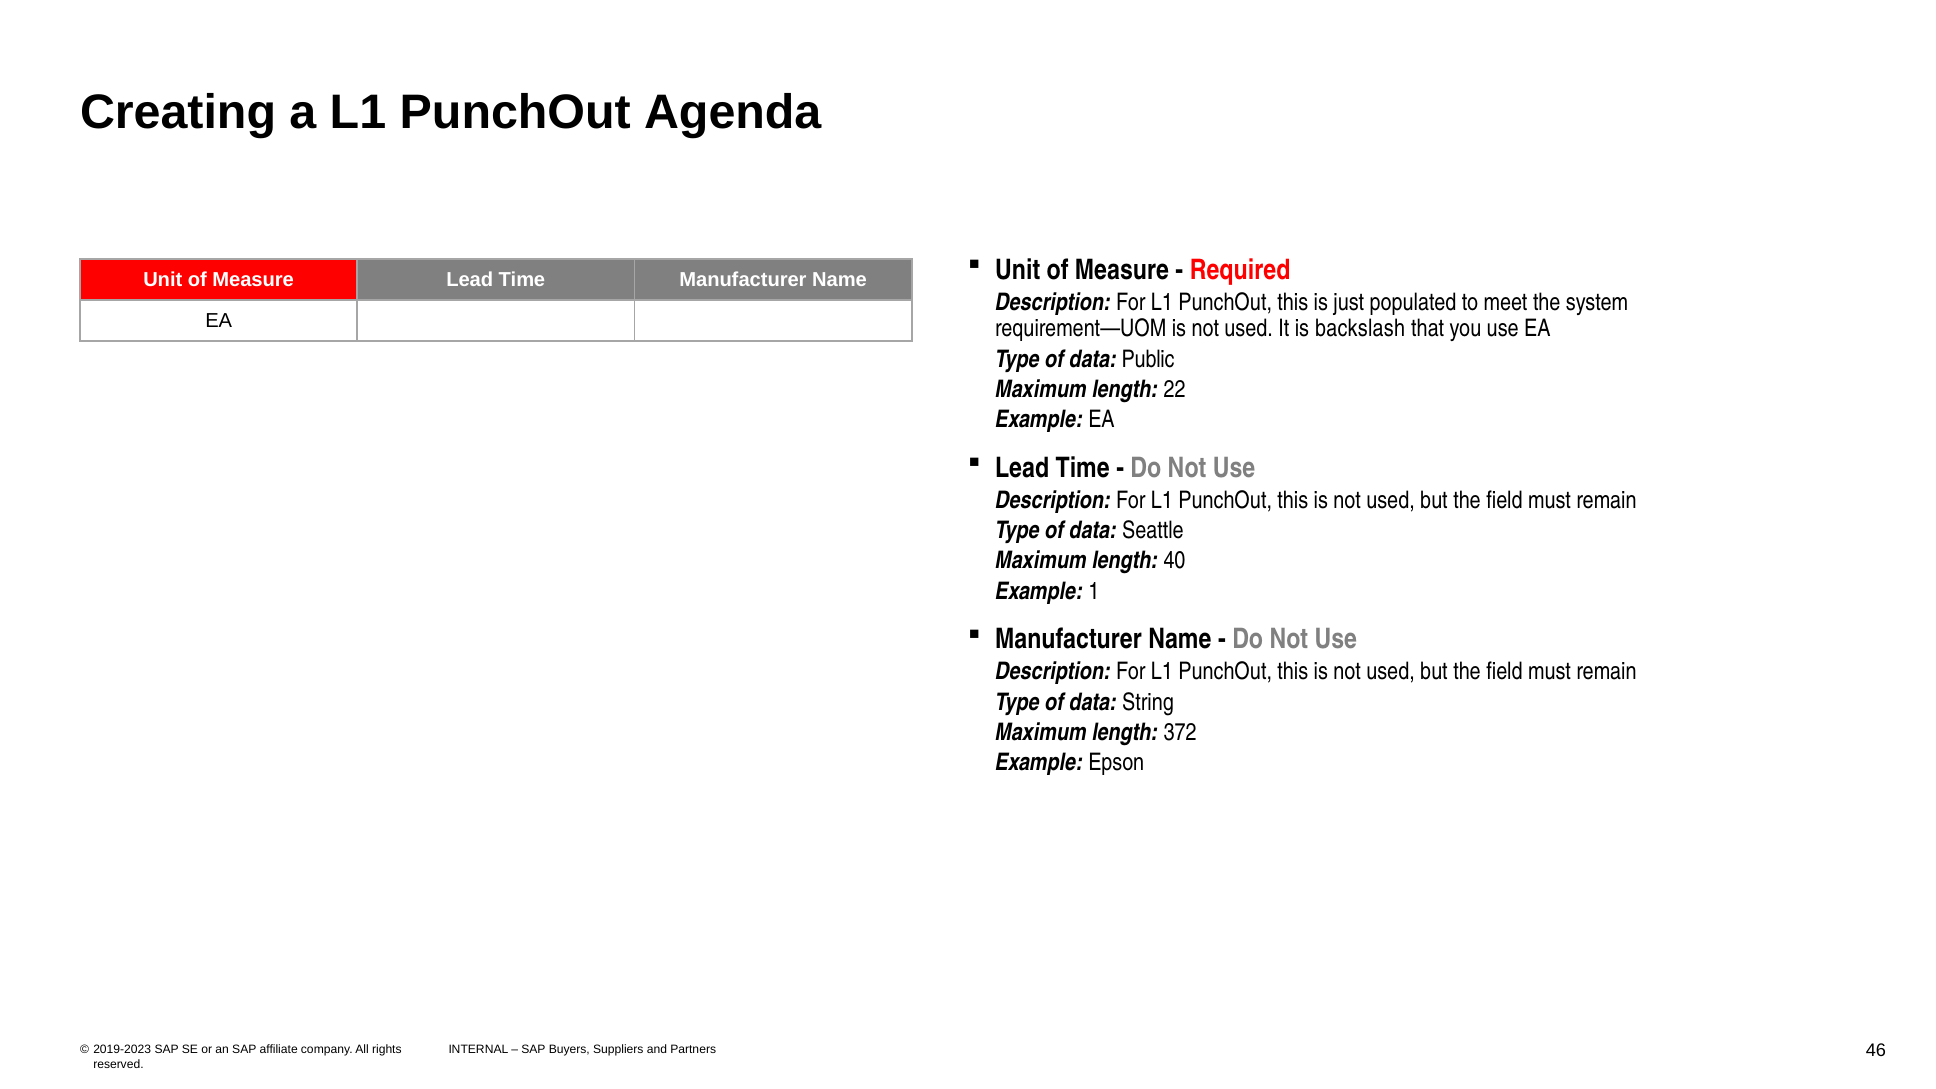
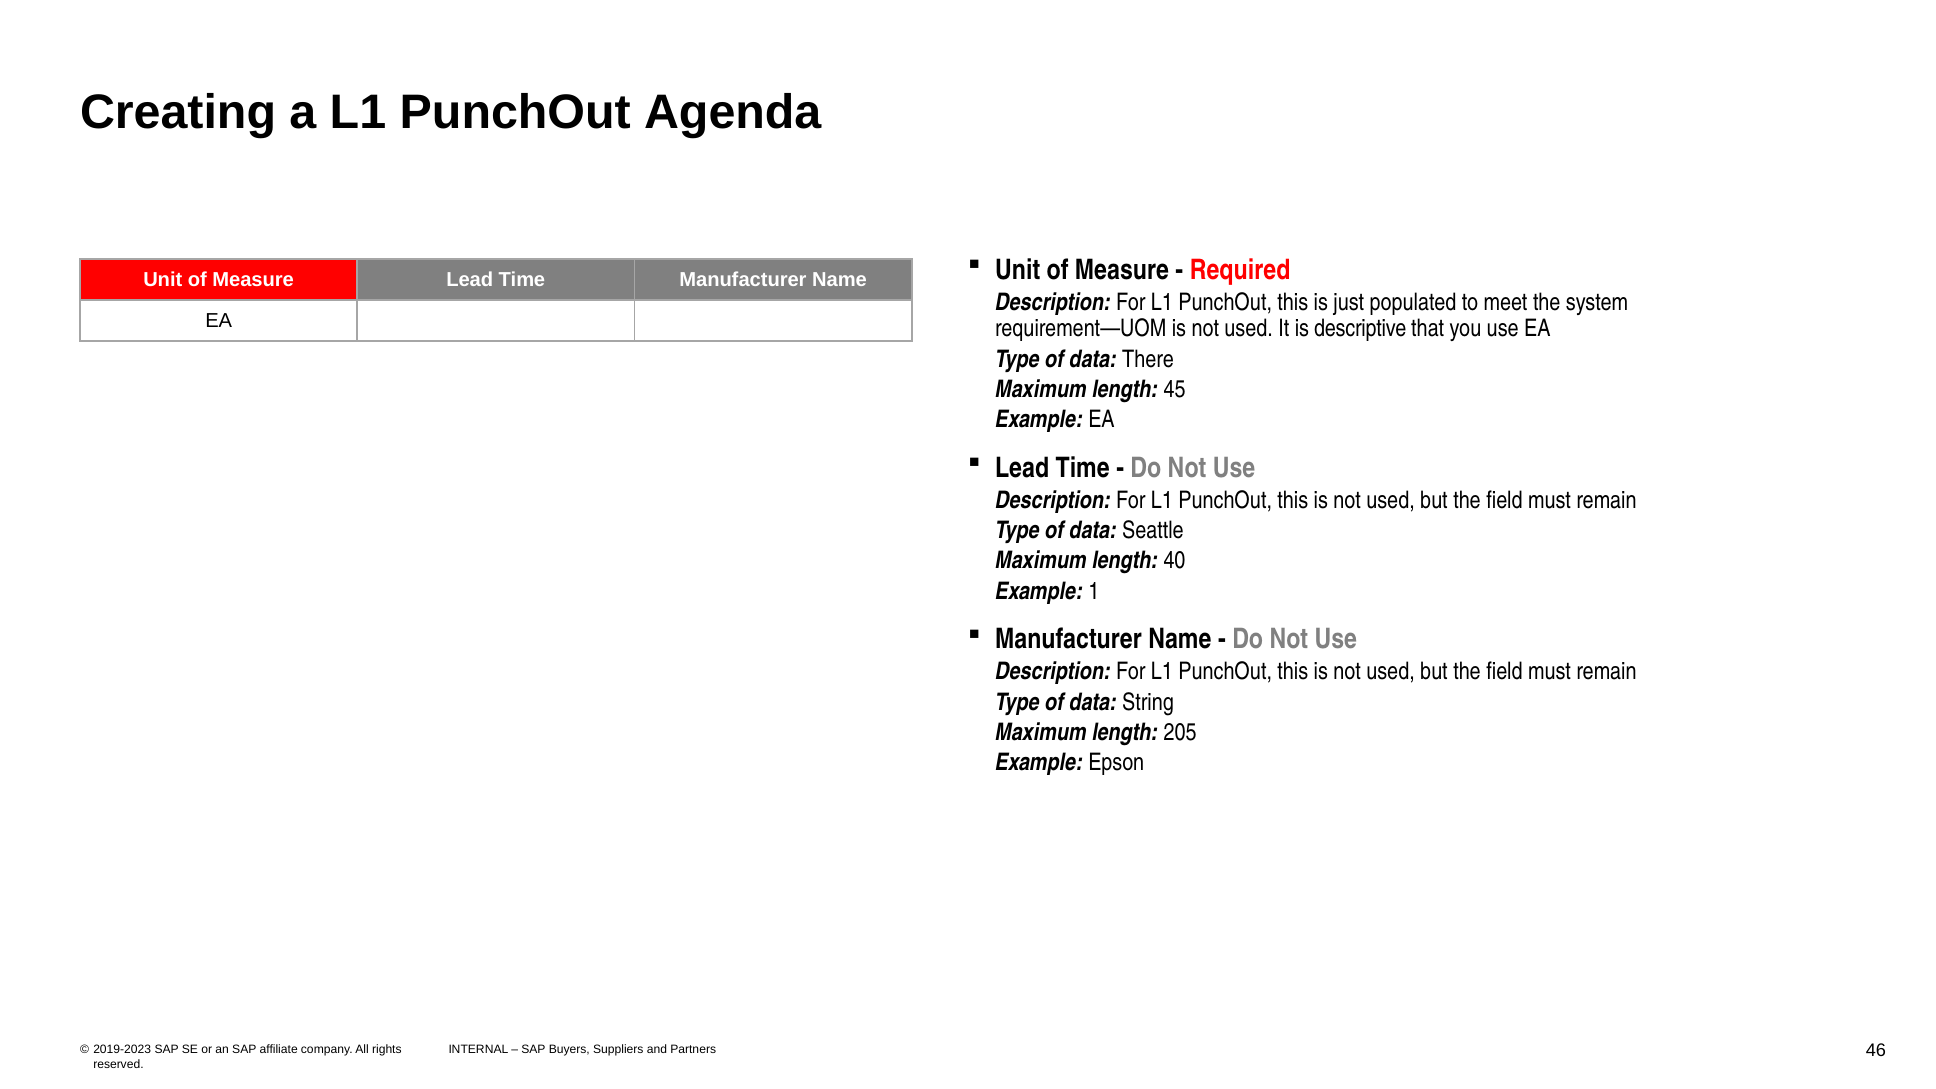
backslash: backslash -> descriptive (1360, 329)
Public: Public -> There (1148, 359)
22: 22 -> 45 (1175, 389)
372: 372 -> 205 (1180, 732)
